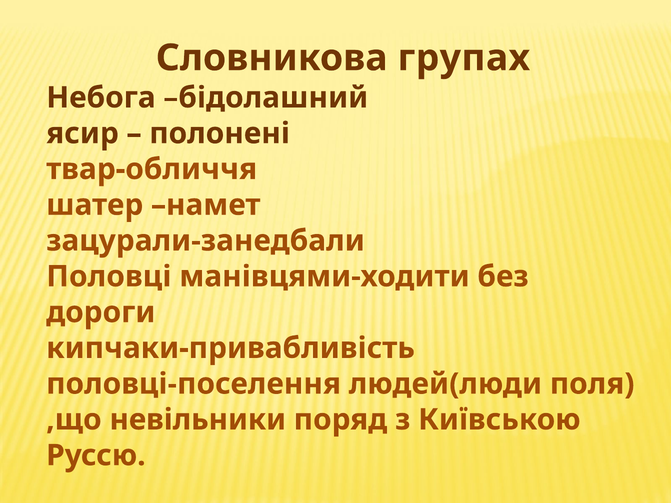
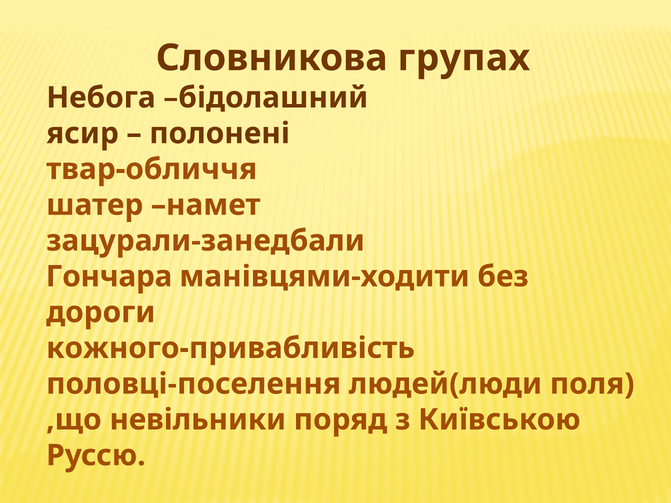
Половці: Половці -> Гончара (109, 277)
кипчаки-привабливість: кипчаки-привабливість -> кожного-привабливість (231, 348)
